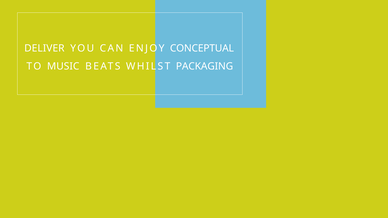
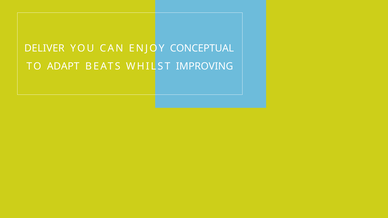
MUSIC: MUSIC -> ADAPT (63, 66)
PACKAGING: PACKAGING -> IMPROVING (205, 66)
